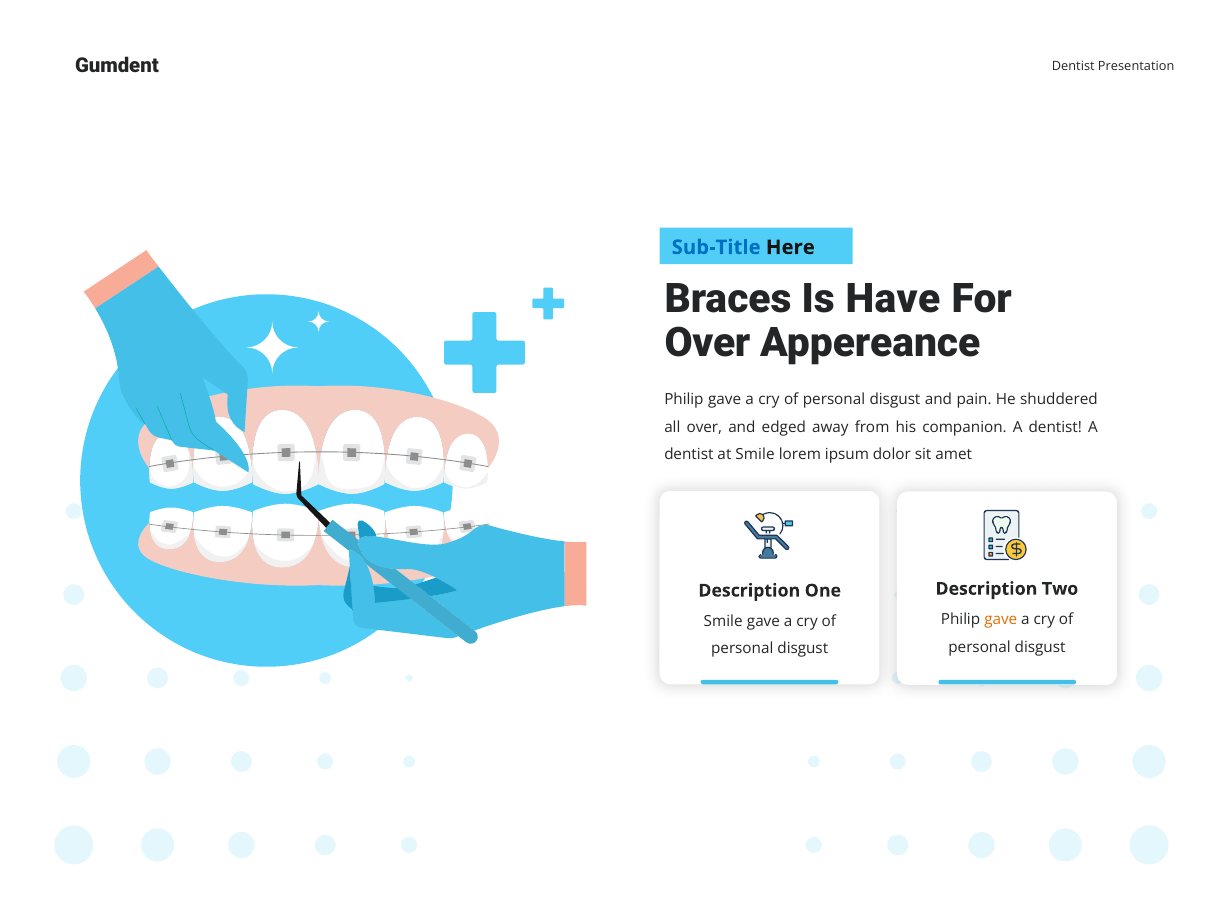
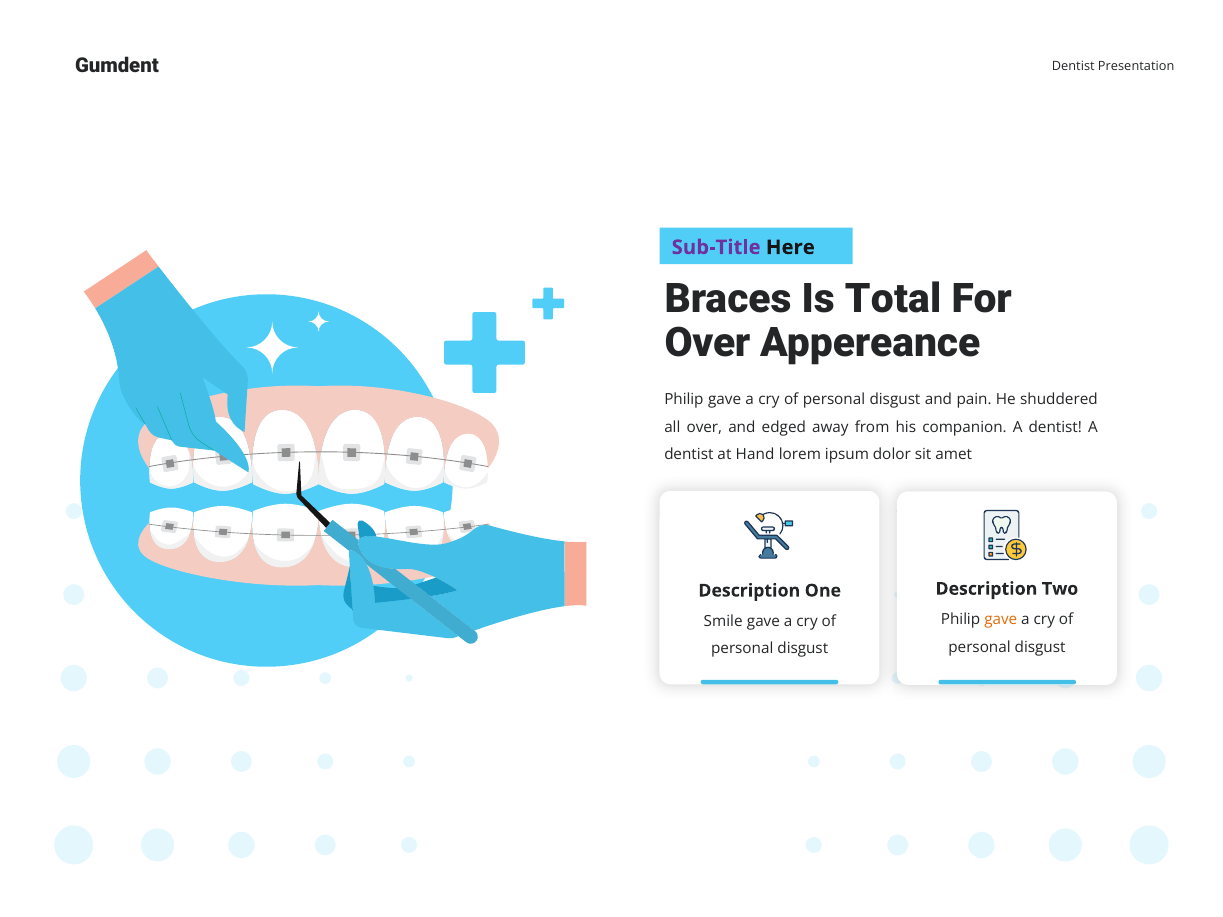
Sub-Title colour: blue -> purple (716, 247)
Have: Have -> Total (893, 300)
at Smile: Smile -> Hand (755, 455)
